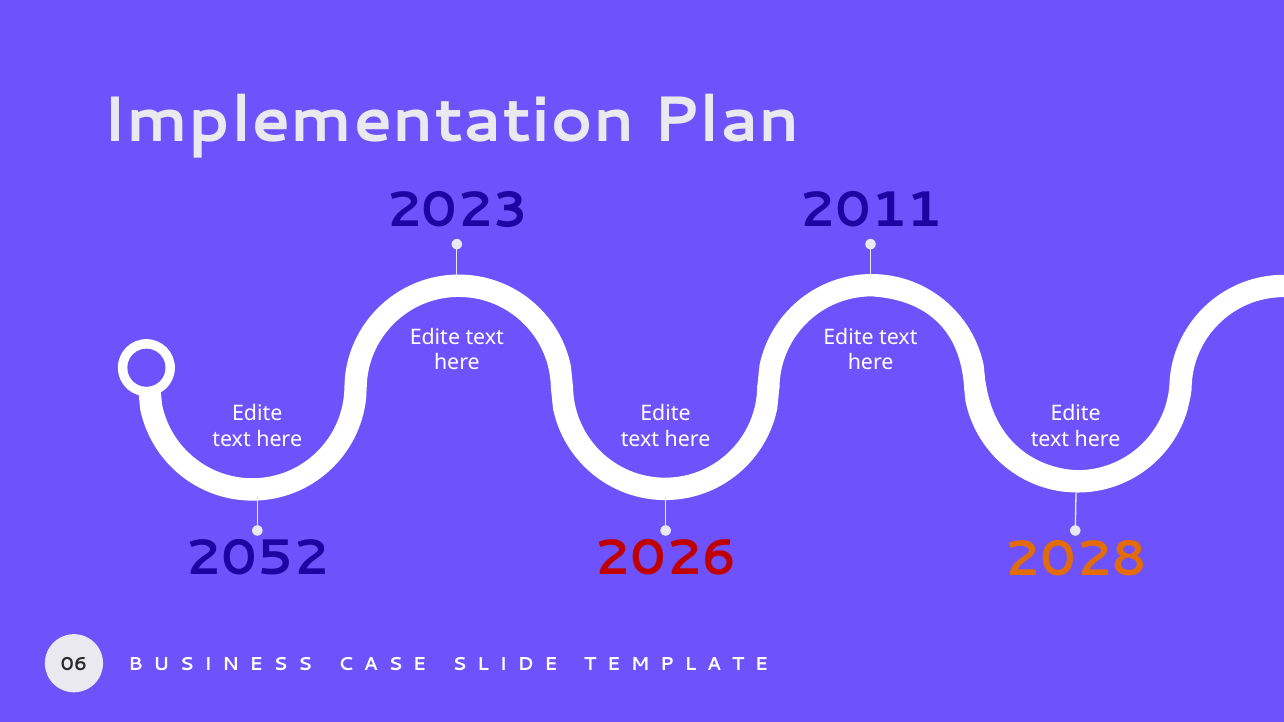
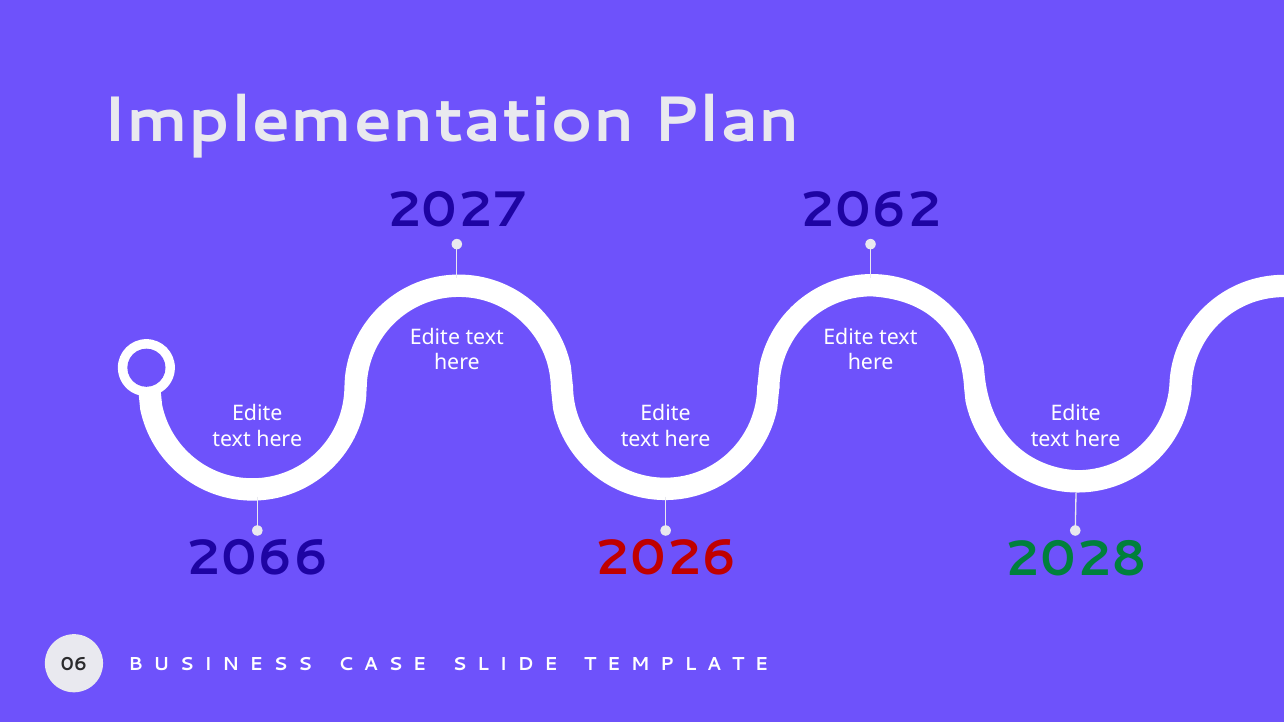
2023: 2023 -> 2027 (457, 211)
2011: 2011 -> 2062 (871, 211)
2052: 2052 -> 2066 (258, 558)
2028 colour: orange -> green (1076, 559)
